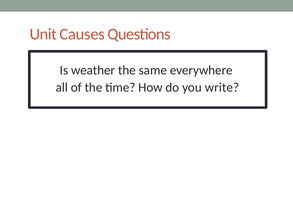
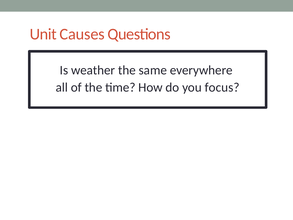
write: write -> focus (222, 87)
